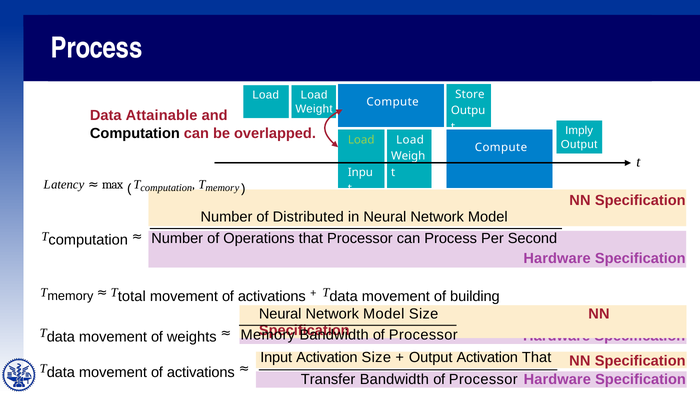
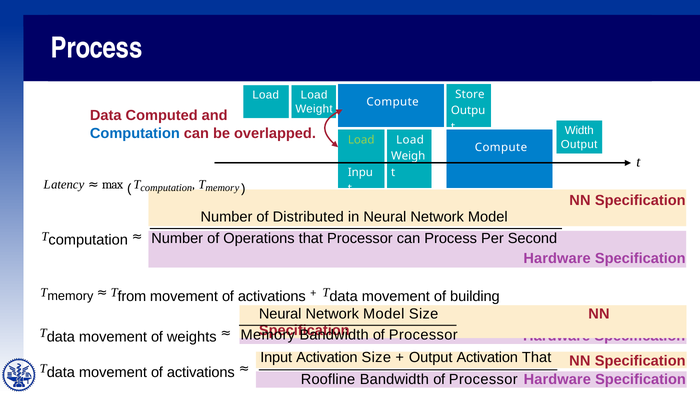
Attainable: Attainable -> Computed (162, 116)
Imply: Imply -> Width (579, 130)
Computation colour: black -> blue (135, 133)
total: total -> from (132, 296)
Transfer: Transfer -> Roofline (328, 379)
